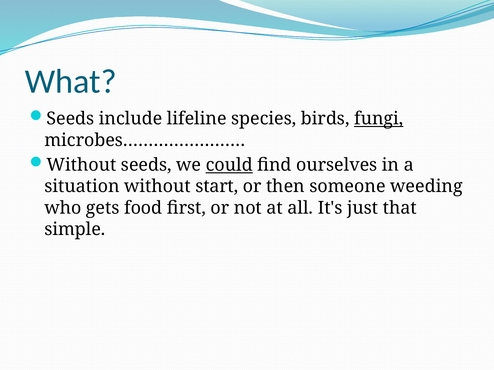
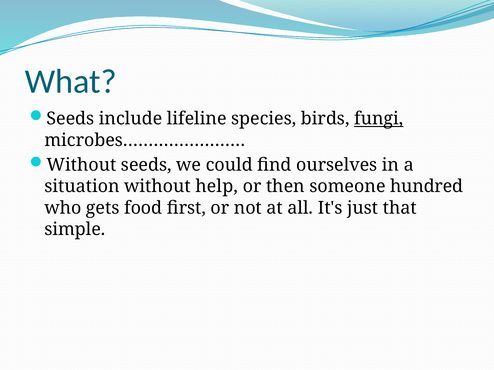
could underline: present -> none (229, 165)
start: start -> help (217, 187)
weeding: weeding -> hundred (427, 187)
